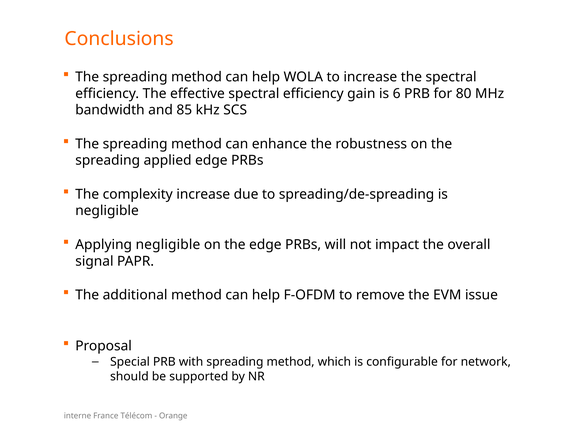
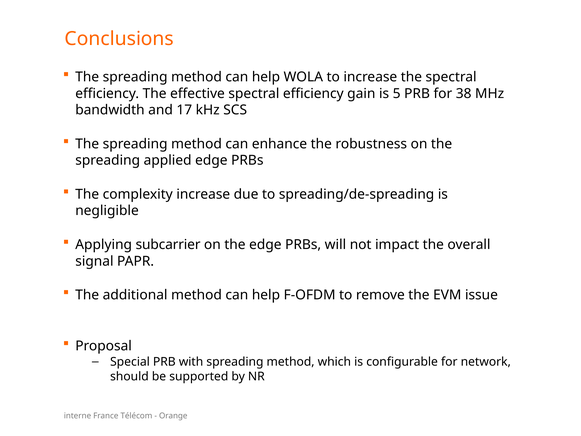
6: 6 -> 5 (397, 93)
80: 80 -> 38 (464, 93)
85: 85 -> 17 (184, 110)
Applying negligible: negligible -> subcarrier (168, 245)
